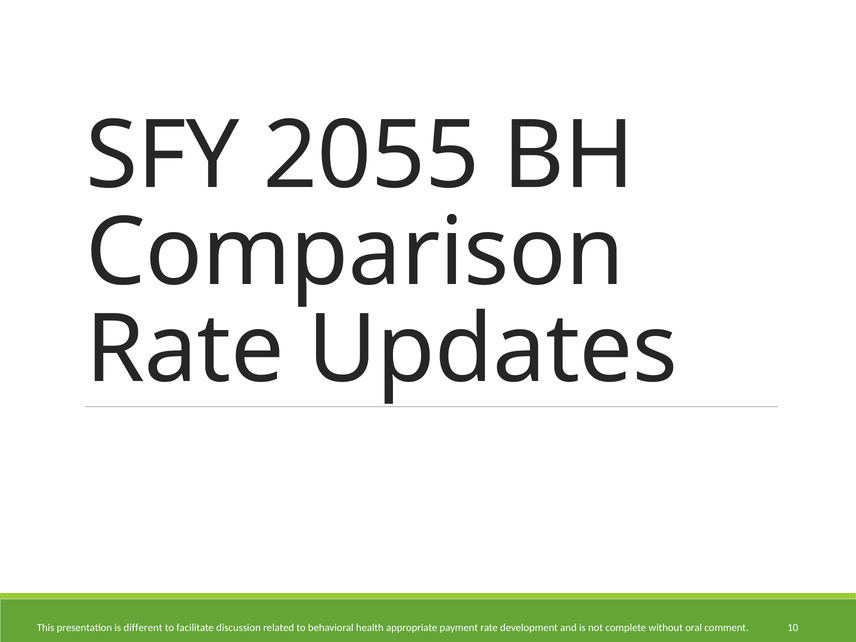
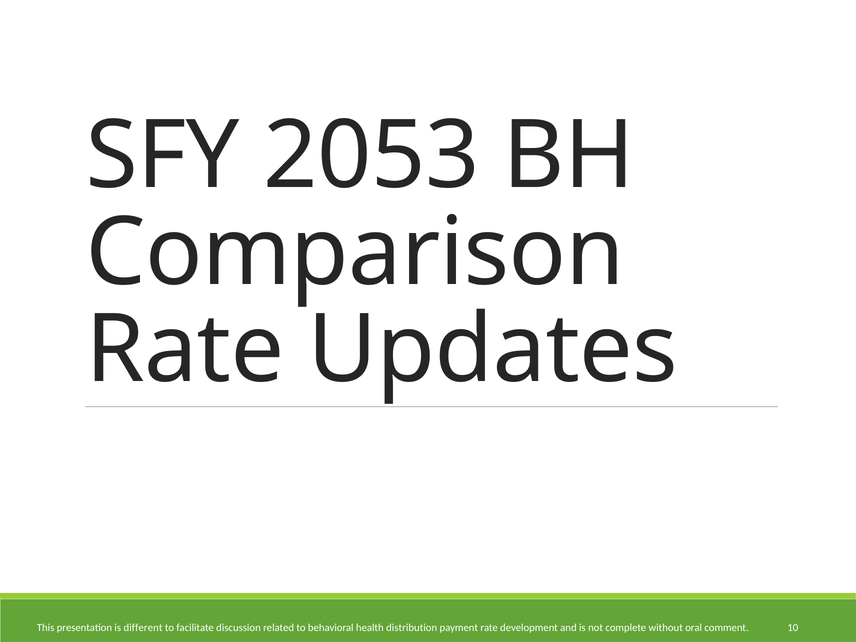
2055: 2055 -> 2053 (371, 156)
appropriate: appropriate -> distribution (412, 628)
